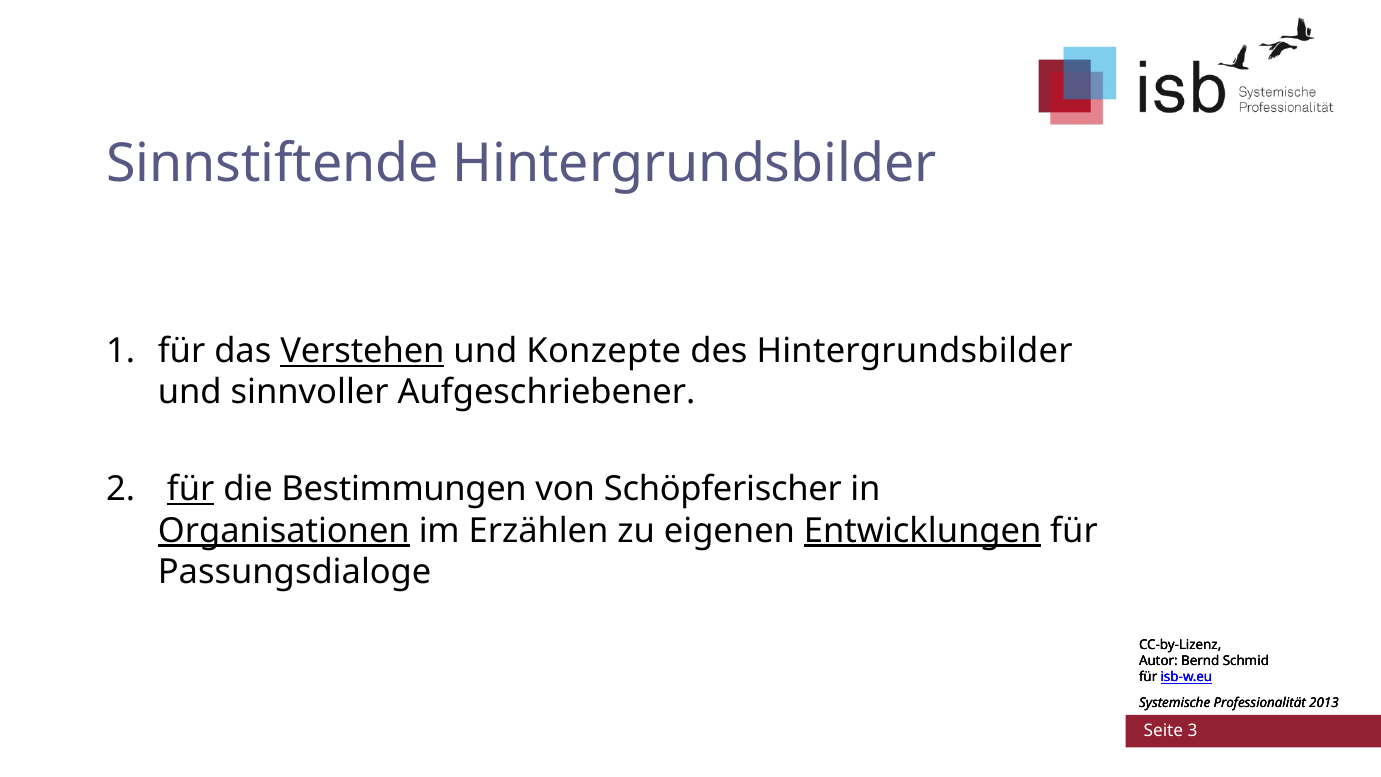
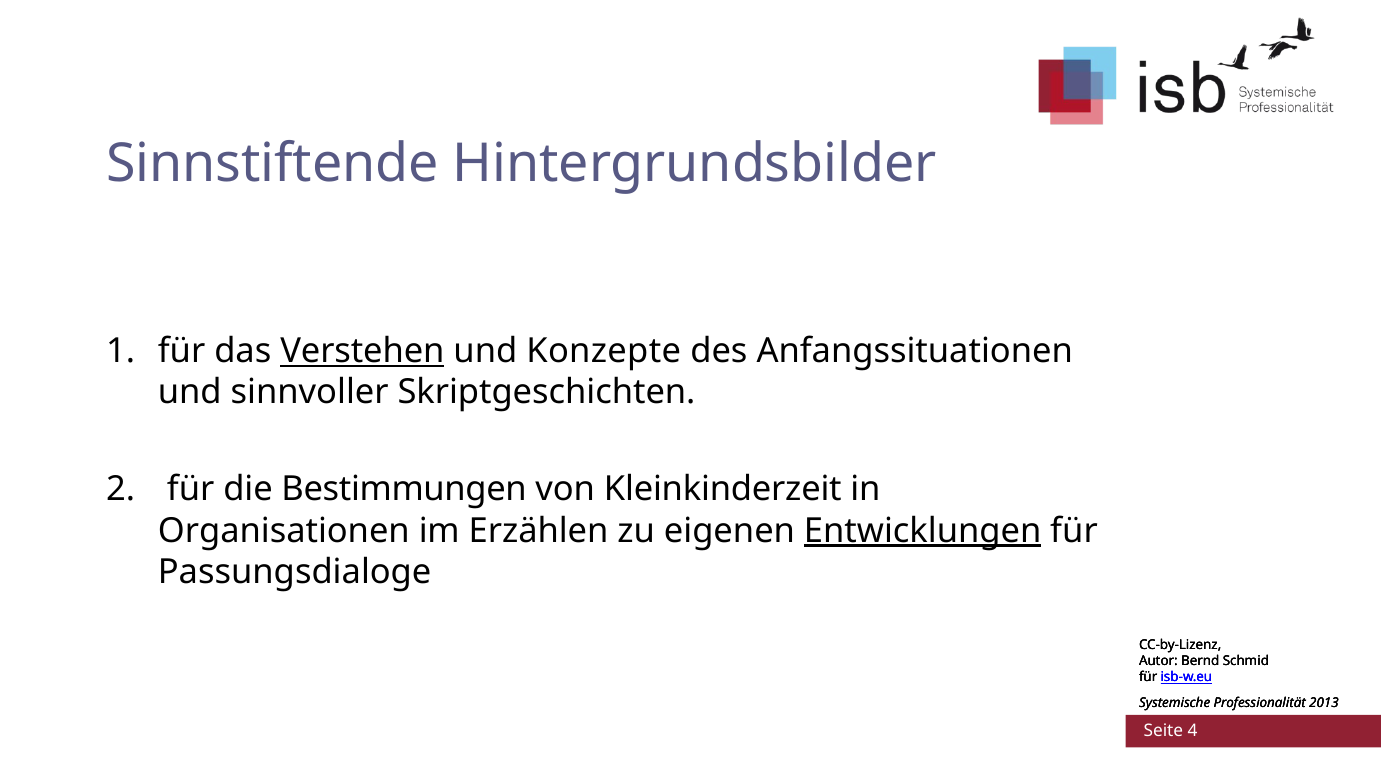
des Hintergrundsbilder: Hintergrundsbilder -> Anfangssituationen (915, 351)
Aufgeschriebener: Aufgeschriebener -> Skriptgeschichten (547, 392)
für underline: present -> none (191, 489)
Schöpferischer: Schöpferischer -> Kleinkinderzeit (723, 489)
Organisationen underline: present -> none (284, 531)
3: 3 -> 4 (1193, 731)
